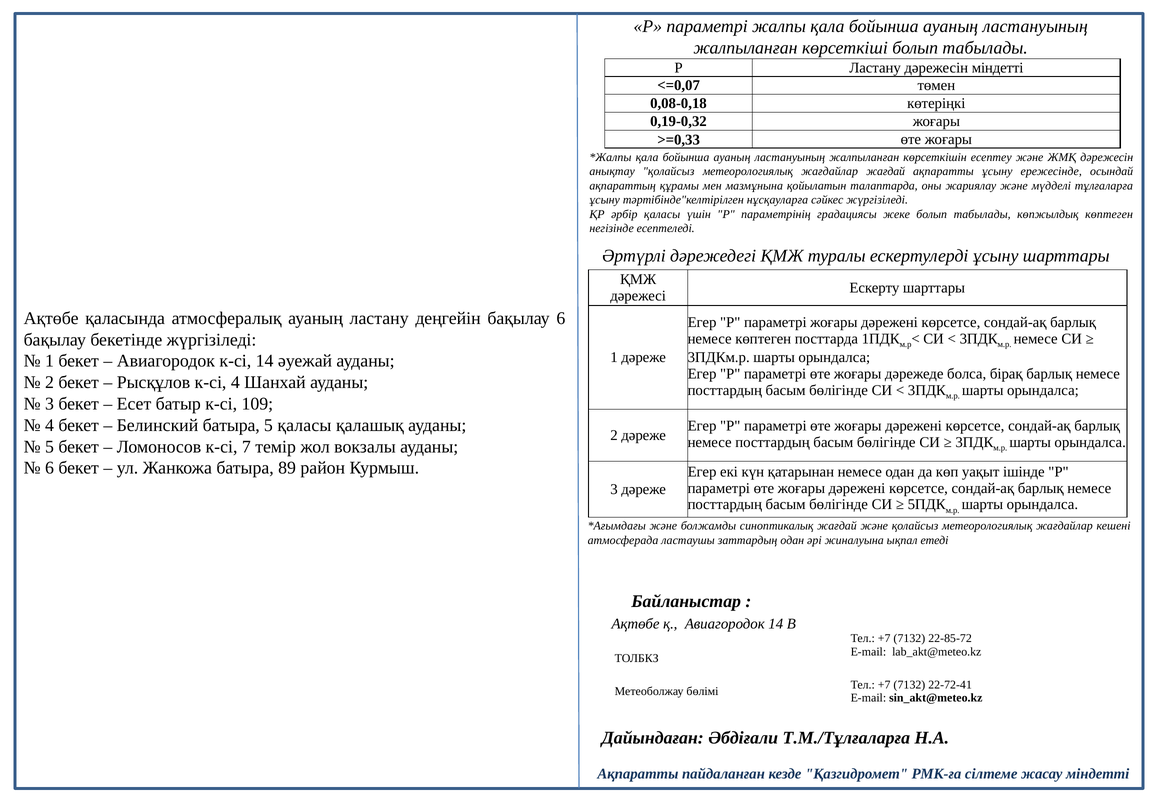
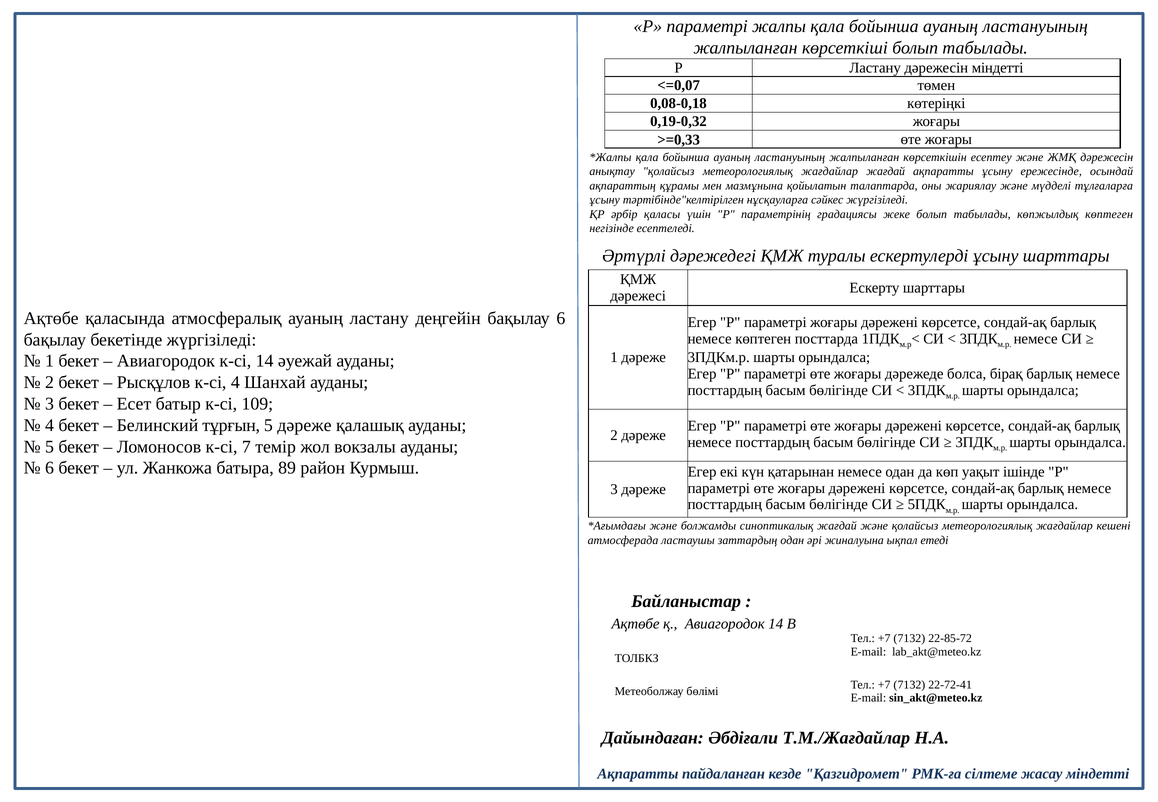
Белинский батыра: батыра -> тұрғын (231, 425)
5 қаласы: қаласы -> дәреже (304, 425)
Т.М./Тұлғаларға: Т.М./Тұлғаларға -> Т.М./Жағдайлар (846, 738)
